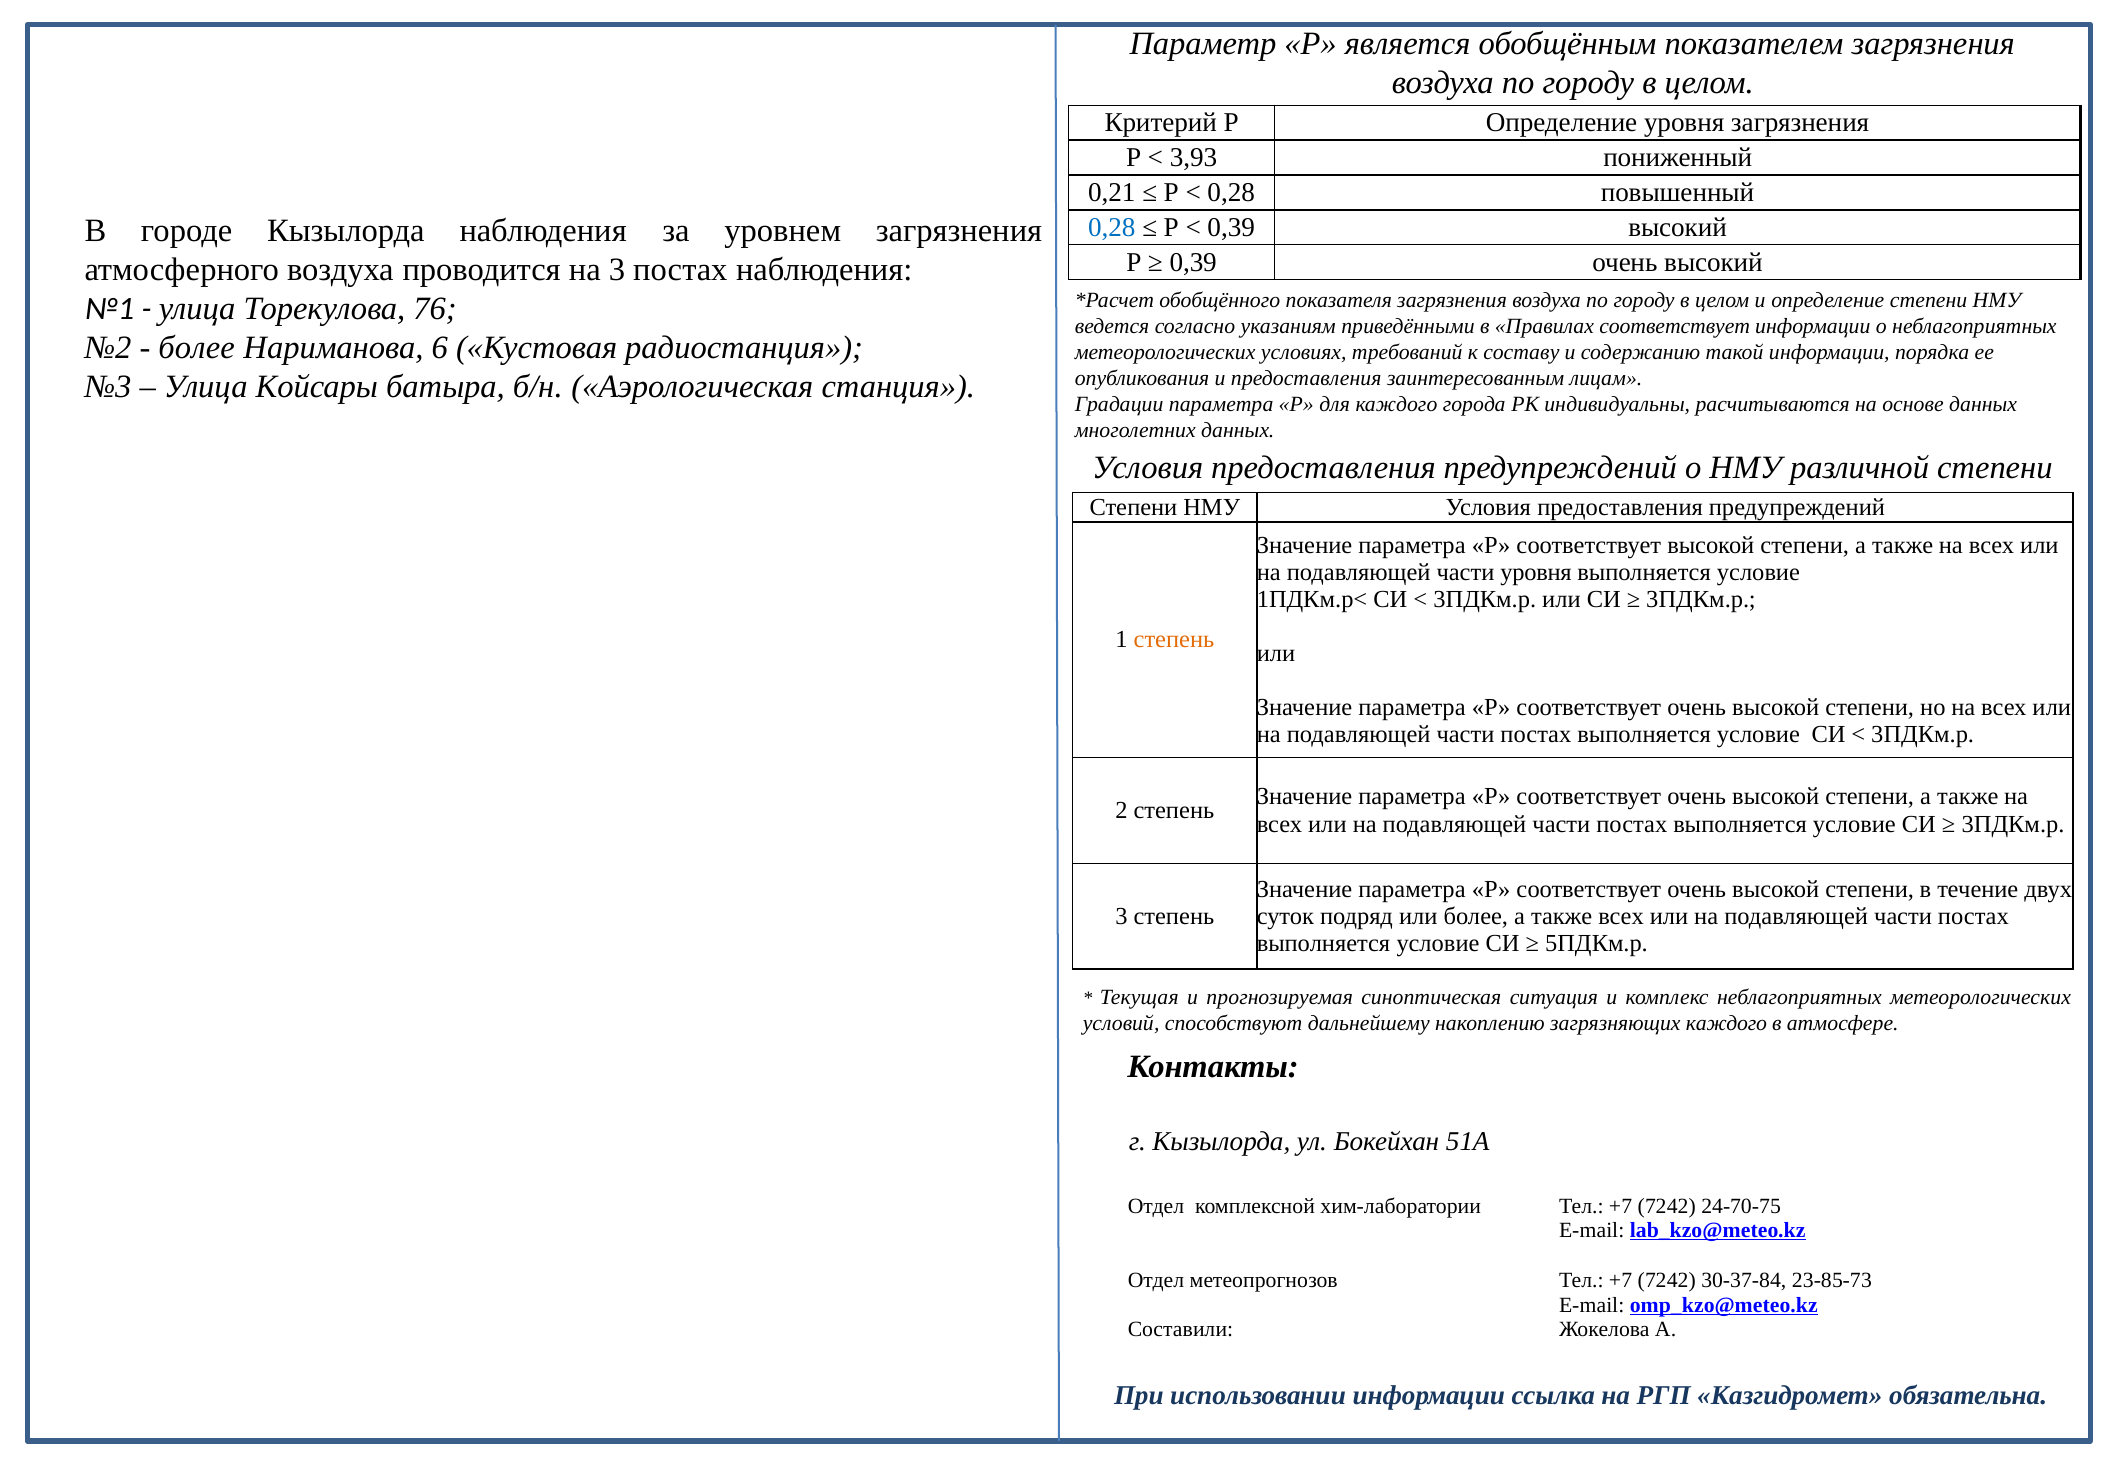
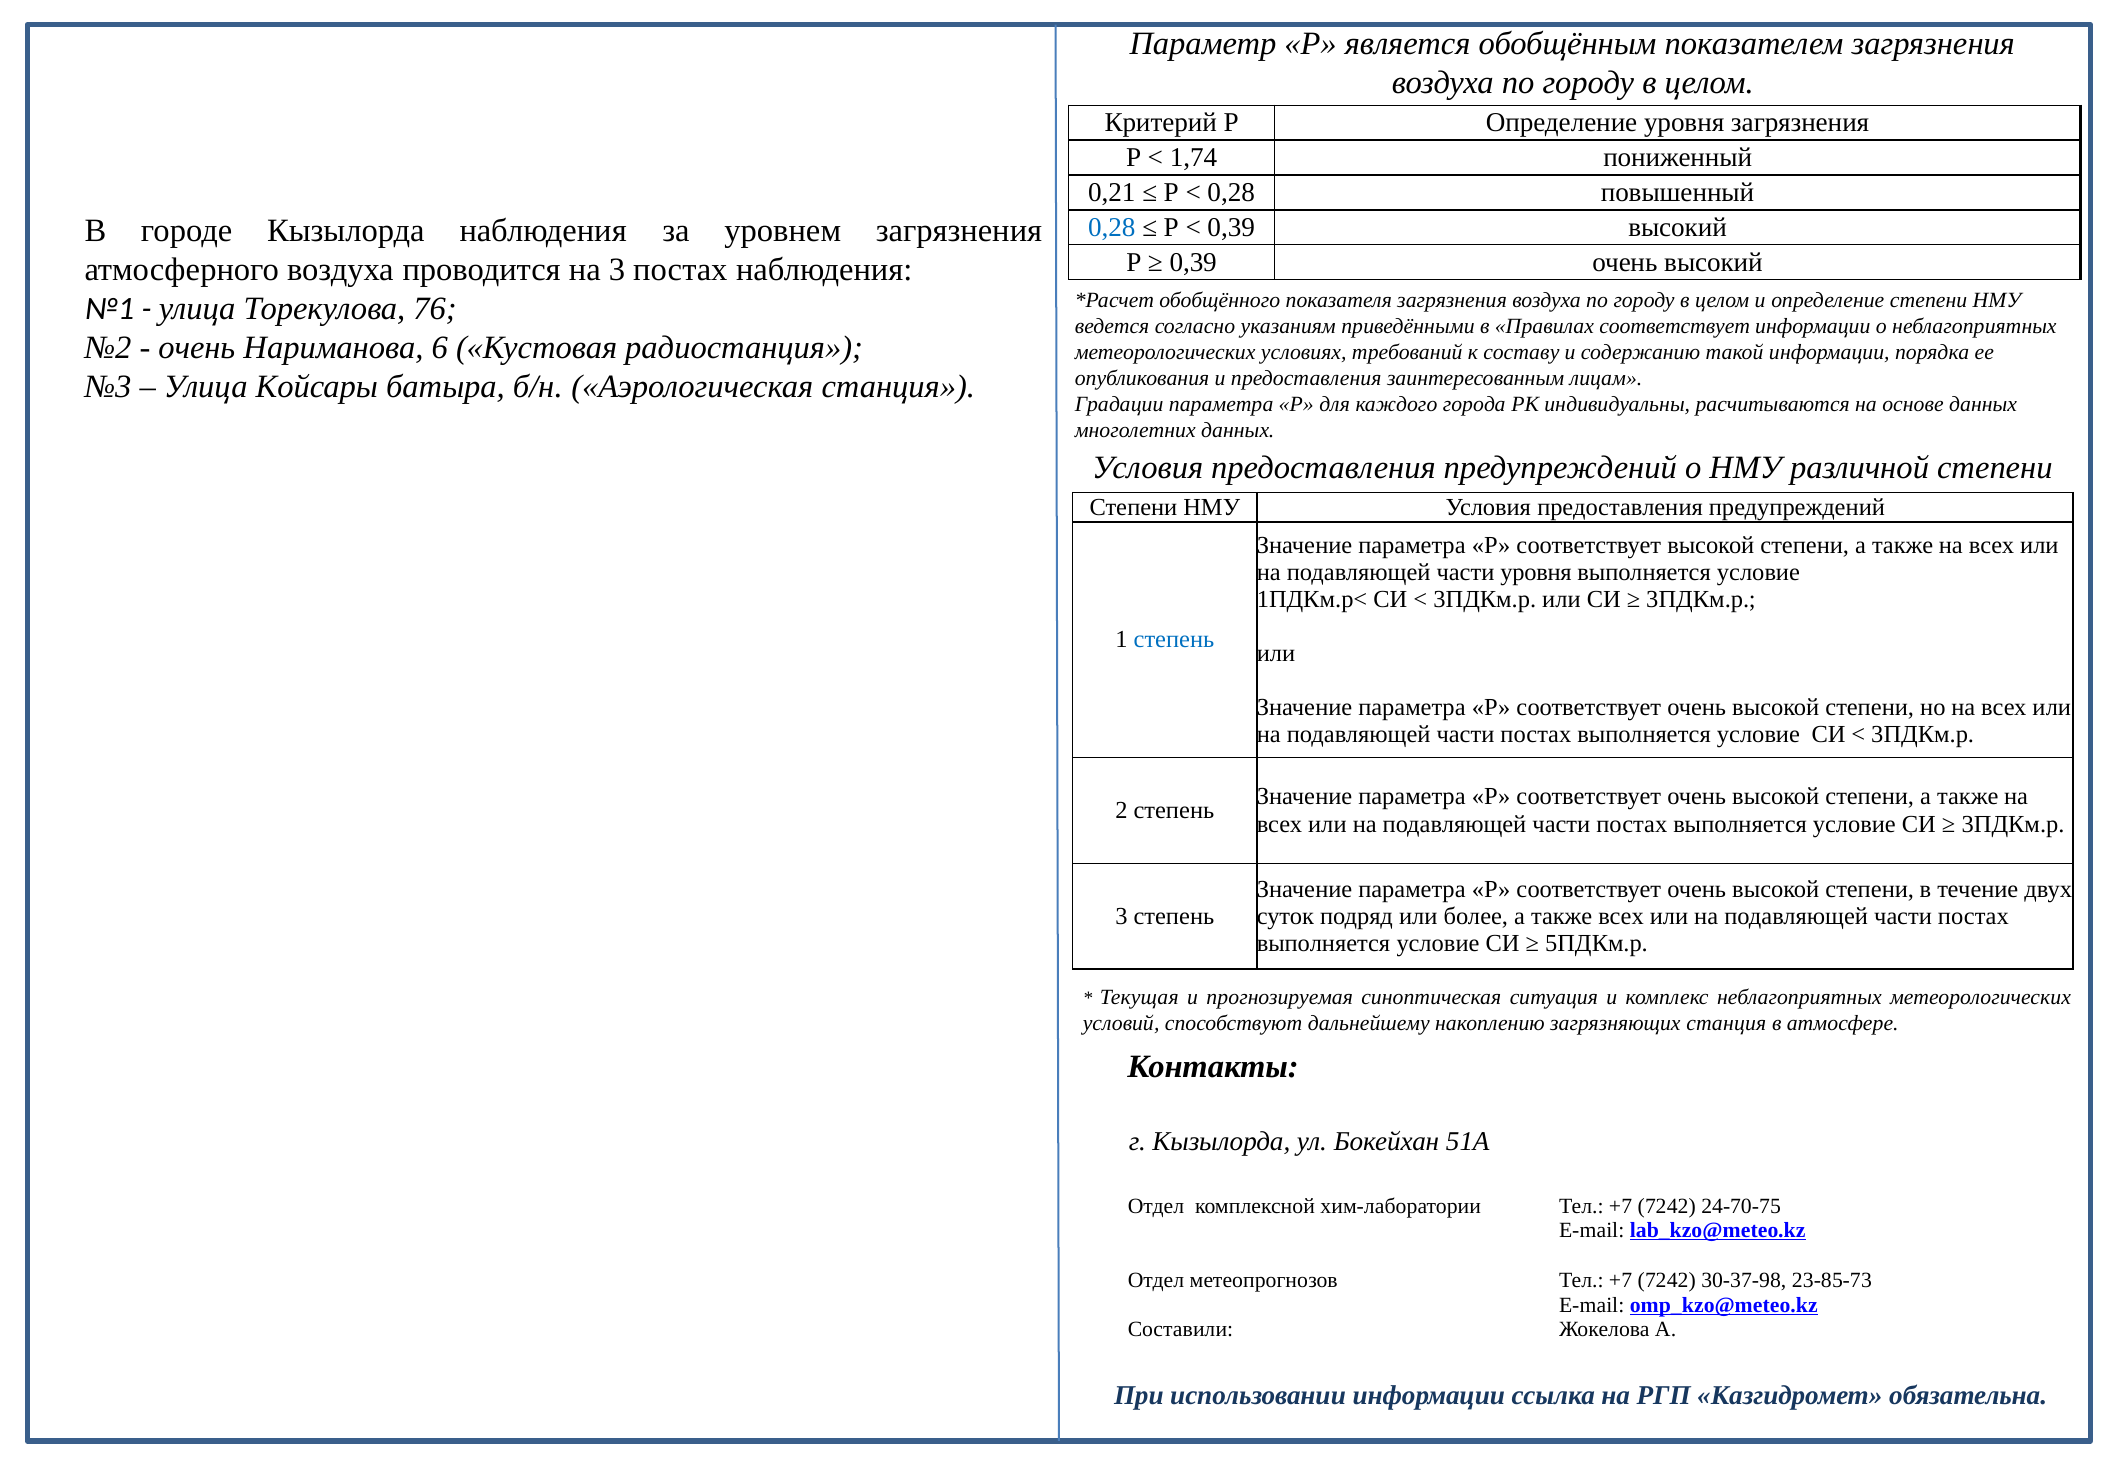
3,93: 3,93 -> 1,74 (1194, 157)
более: более -> очень (197, 348)
степень colour: orange -> blue (1174, 640)
загрязняющих каждого: каждого -> станция (1726, 1023)
30-37-84: 30-37-84 -> 30-37-98 (1744, 1281)
